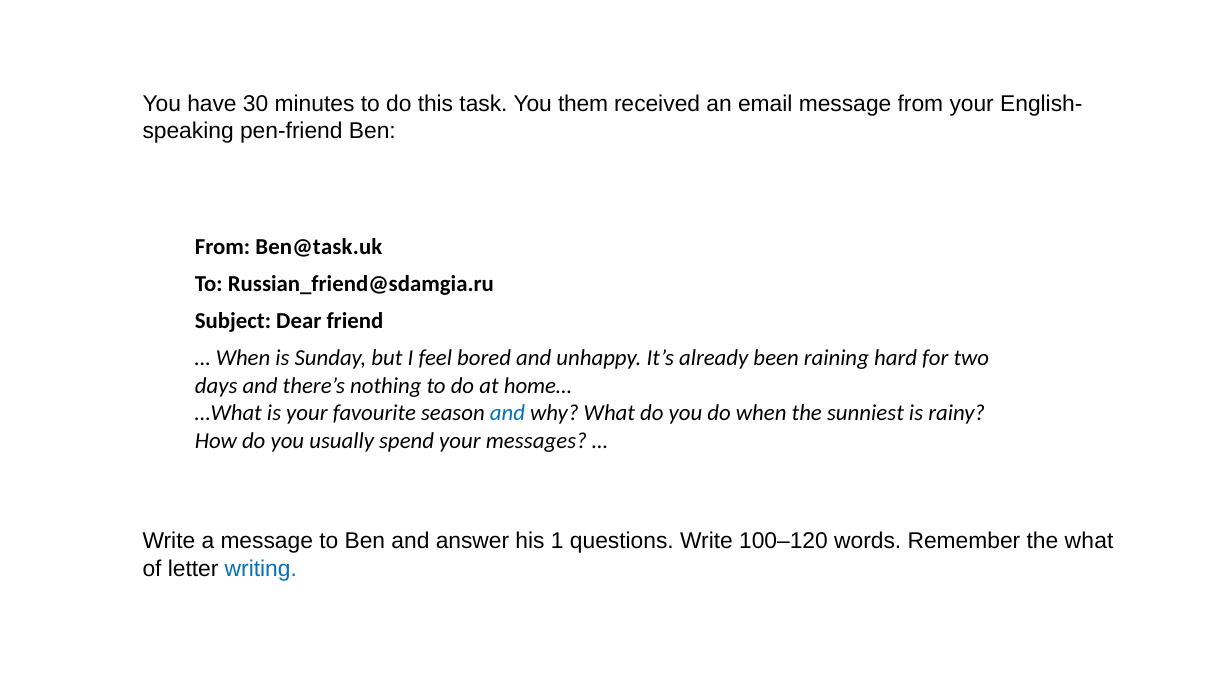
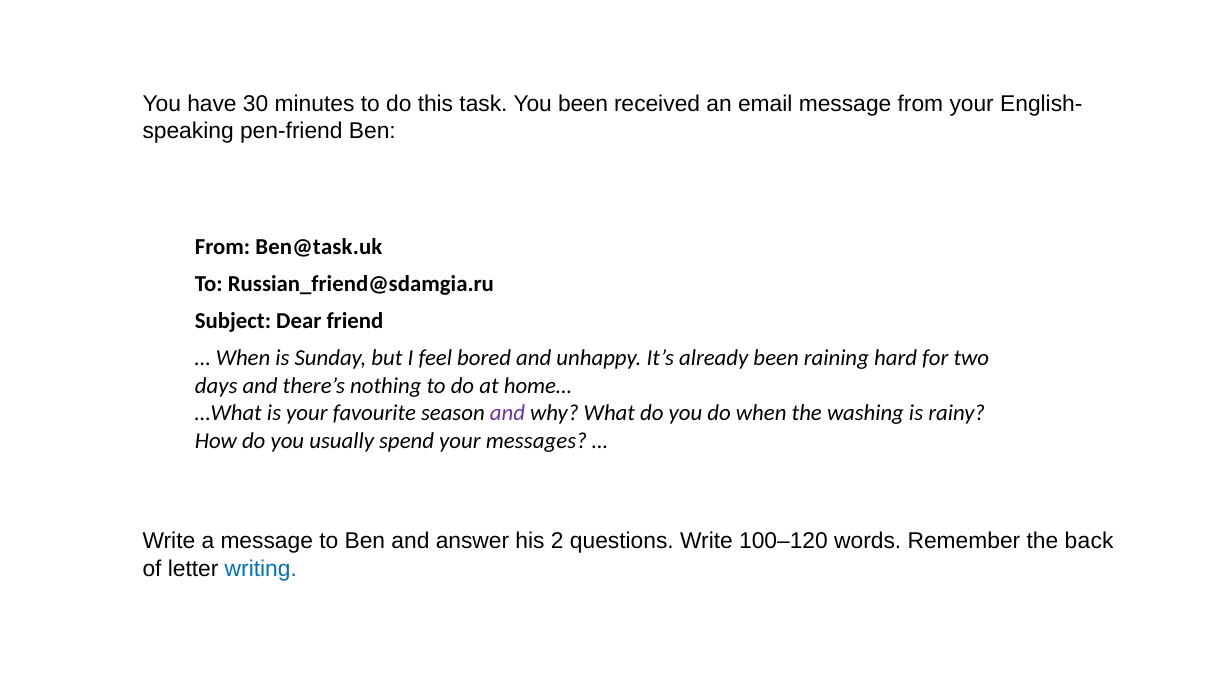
You them: them -> been (583, 104)
and colour: blue -> purple (508, 413)
sunniest: sunniest -> washing (865, 413)
1: 1 -> 2 (557, 541)
the what: what -> back (1089, 541)
